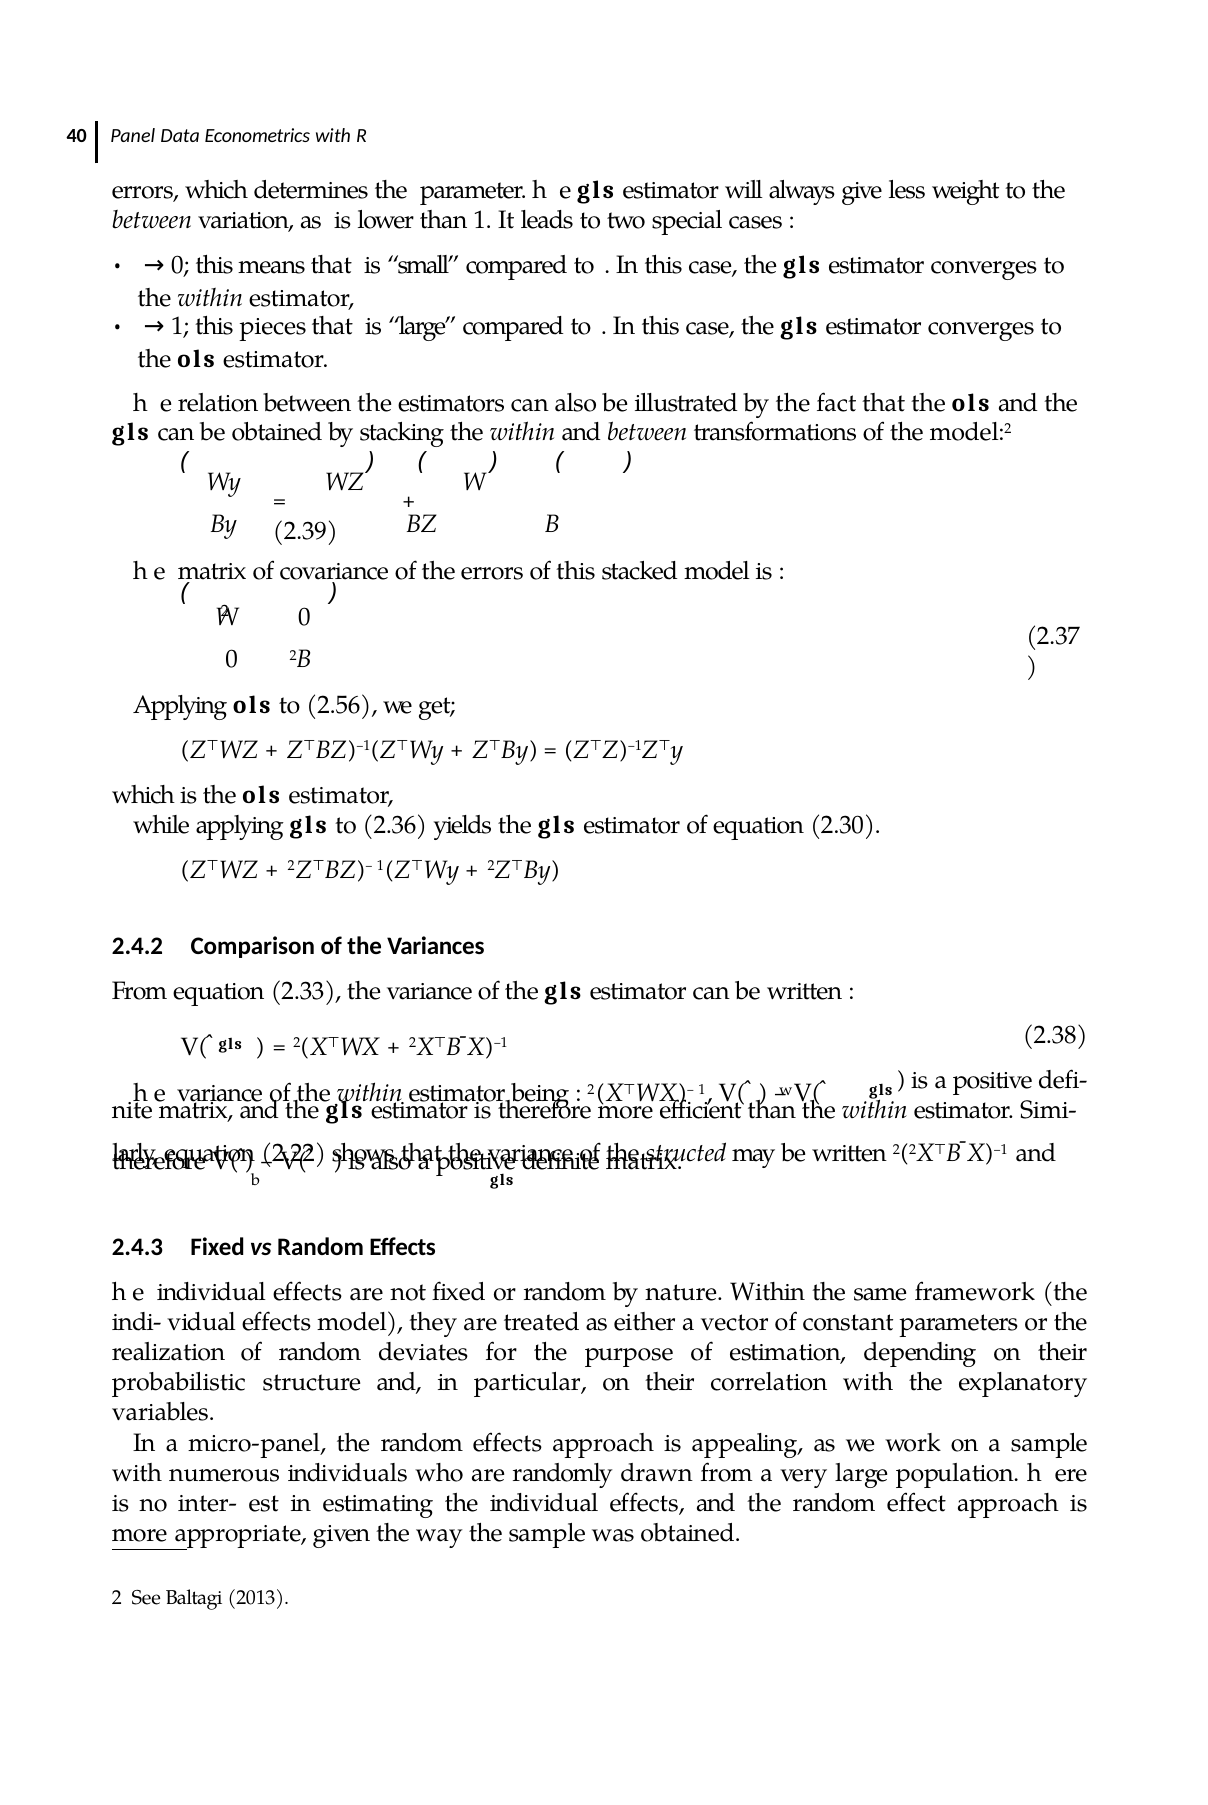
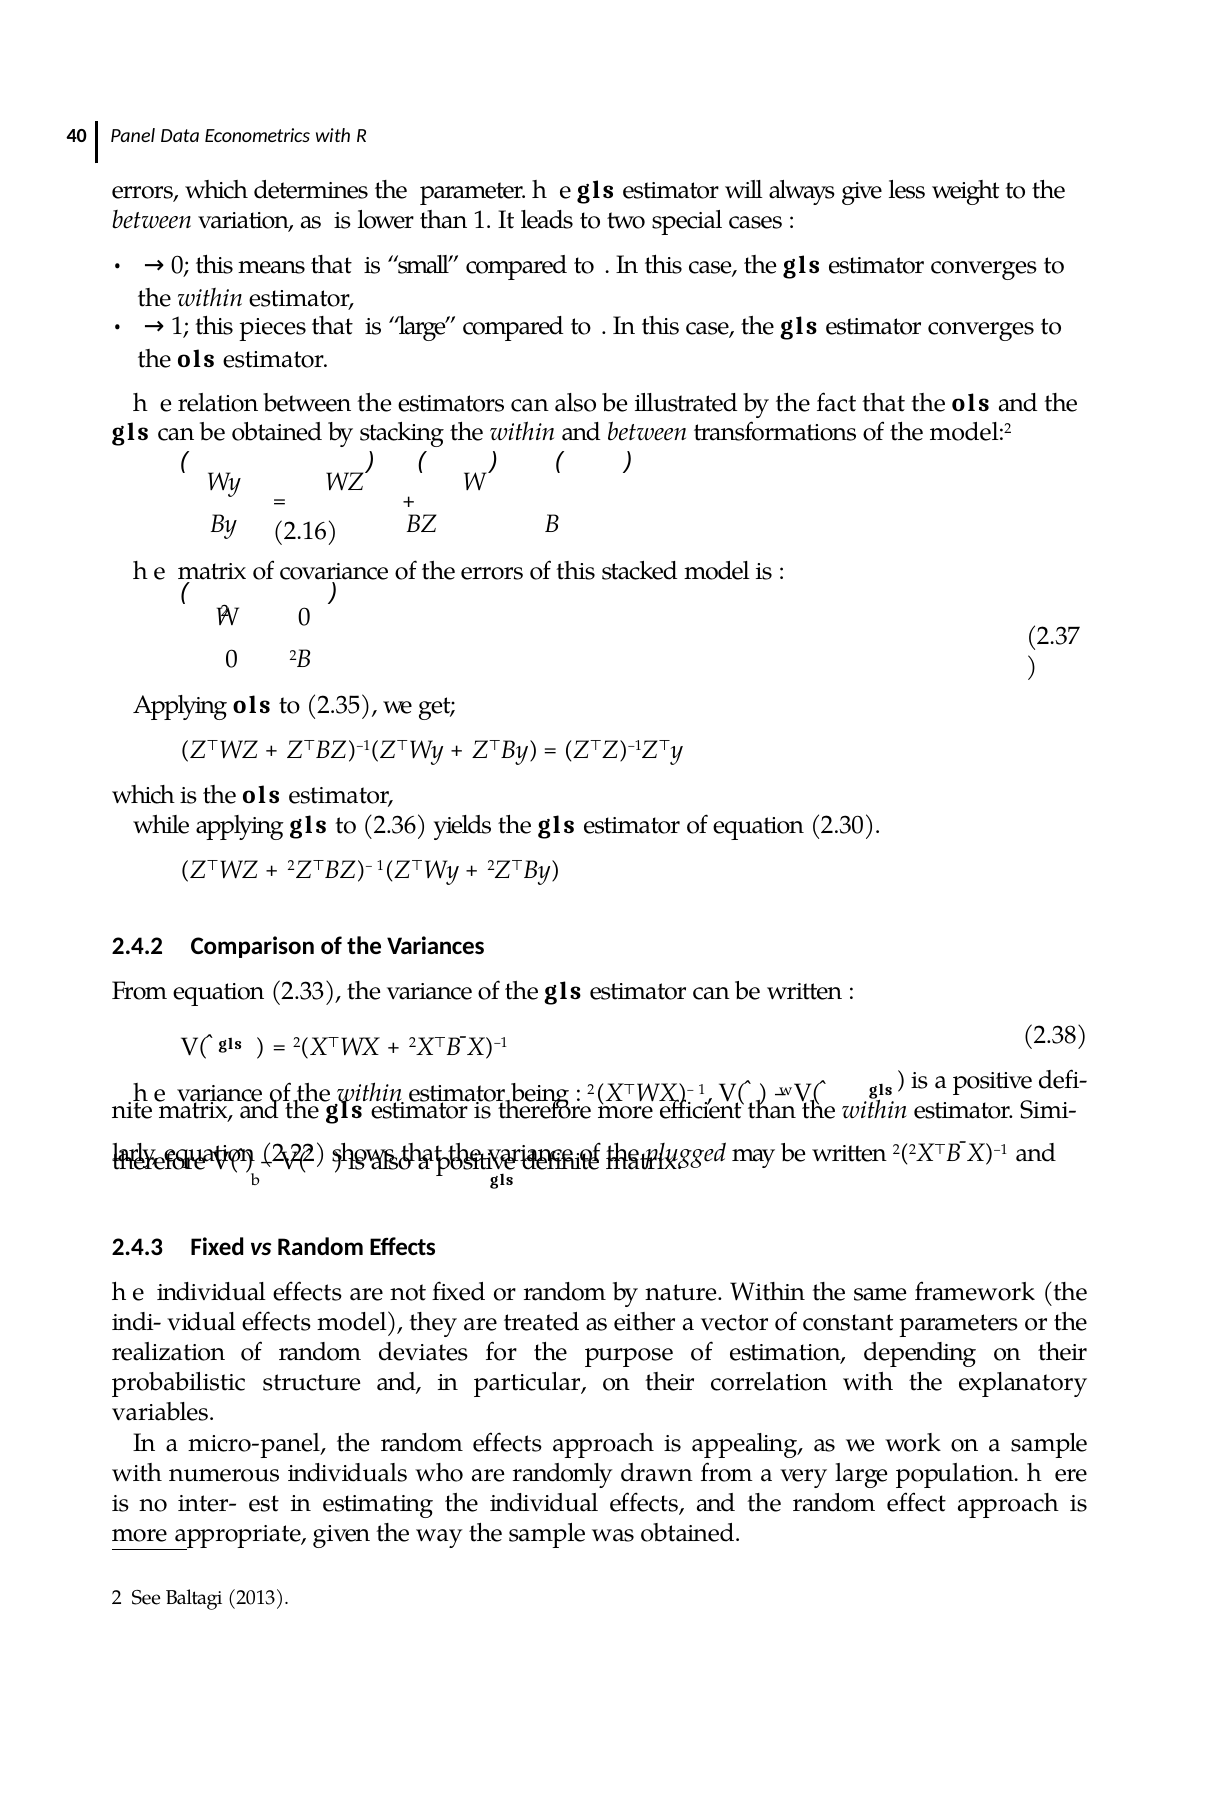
2.39: 2.39 -> 2.16 (305, 531)
2.56: 2.56 -> 2.35 (342, 705)
structed: structed -> plugged (686, 1153)
